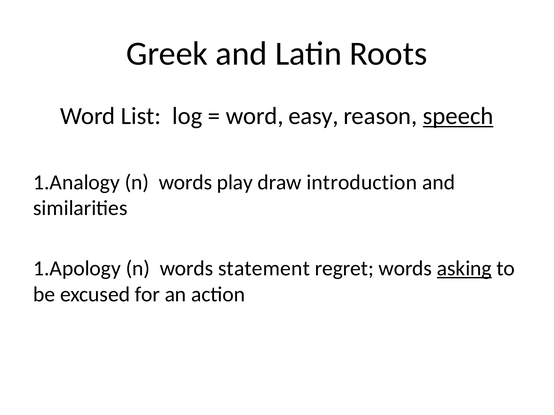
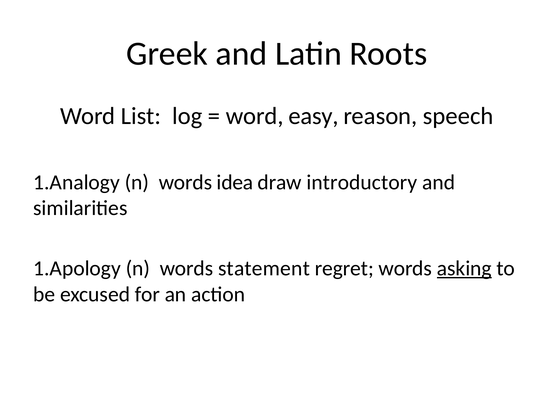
speech underline: present -> none (458, 116)
play: play -> idea (235, 183)
introduction: introduction -> introductory (362, 183)
